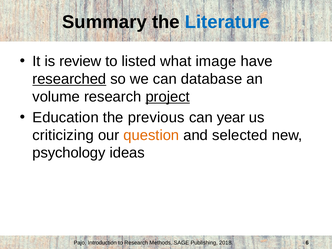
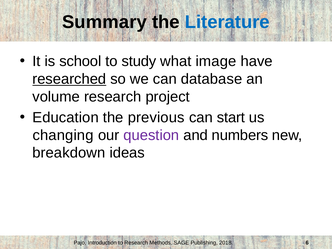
review: review -> school (80, 61)
listed: listed -> study (139, 61)
project underline: present -> none (168, 97)
year: year -> start (231, 117)
criticizing: criticizing -> changing (63, 135)
question colour: orange -> purple (151, 135)
selected: selected -> numbers (240, 135)
psychology: psychology -> breakdown (69, 153)
